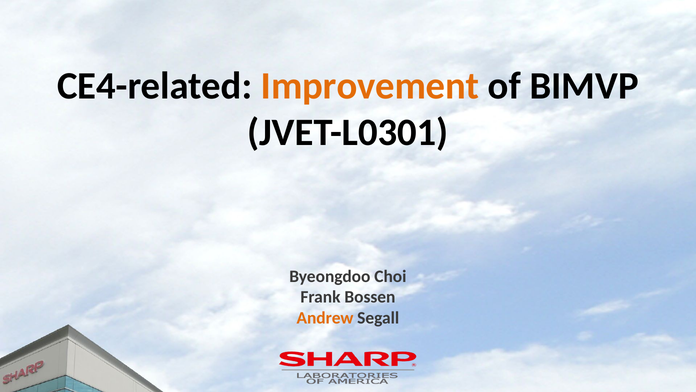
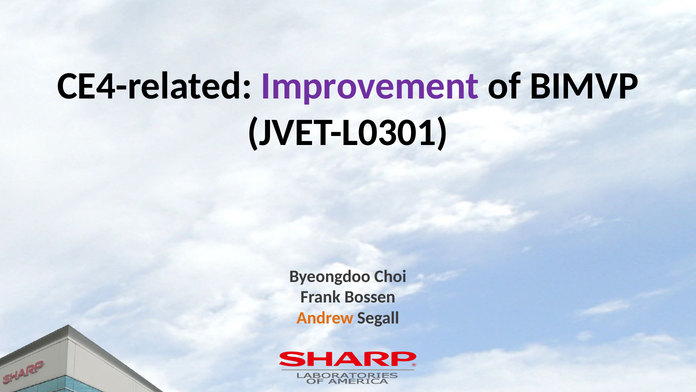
Improvement colour: orange -> purple (370, 86)
